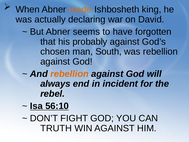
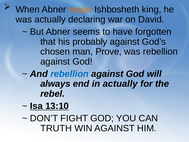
South: South -> Prove (109, 52)
rebellion colour: orange -> blue (69, 74)
in incident: incident -> actually (120, 84)
56:10: 56:10 -> 13:10 (57, 106)
